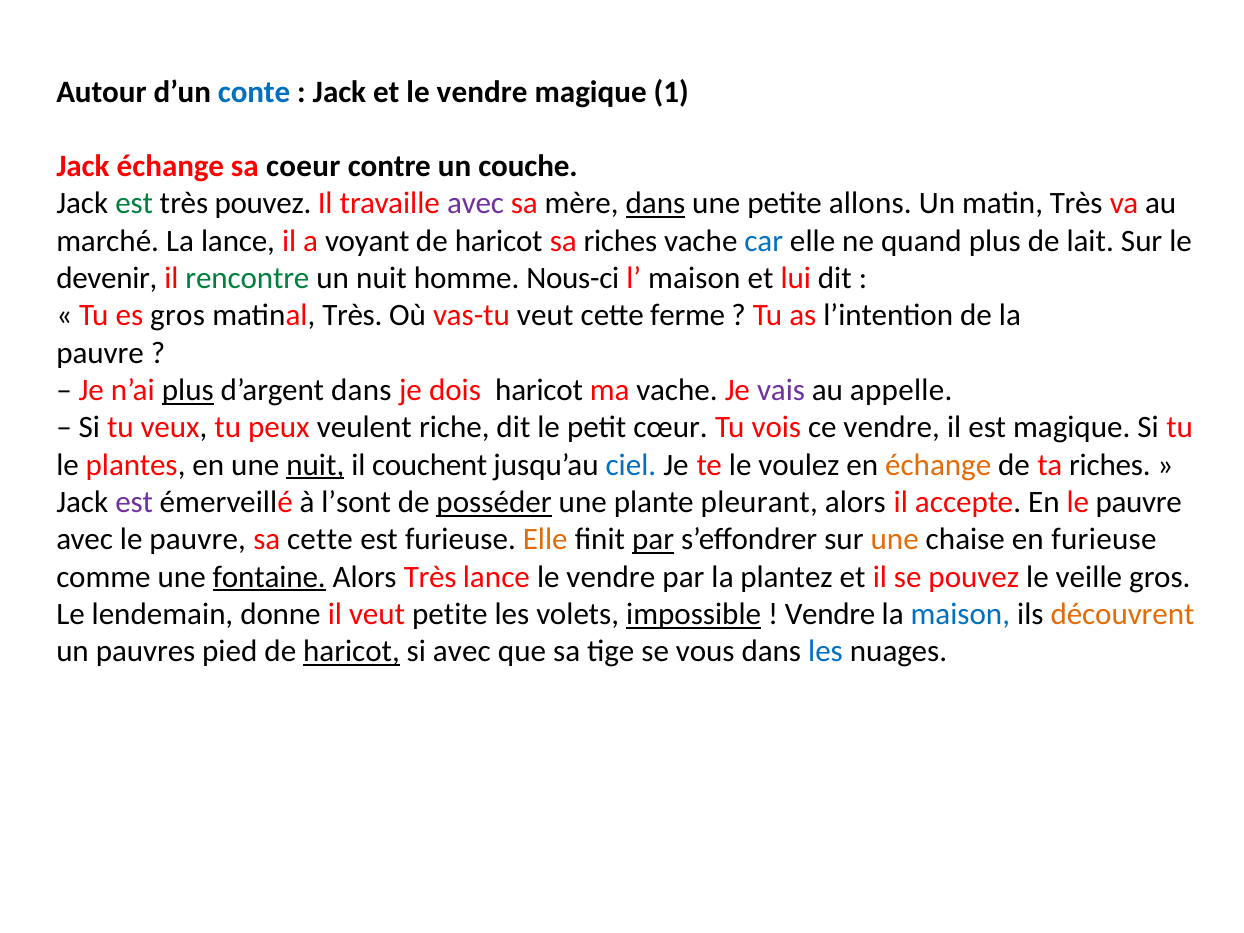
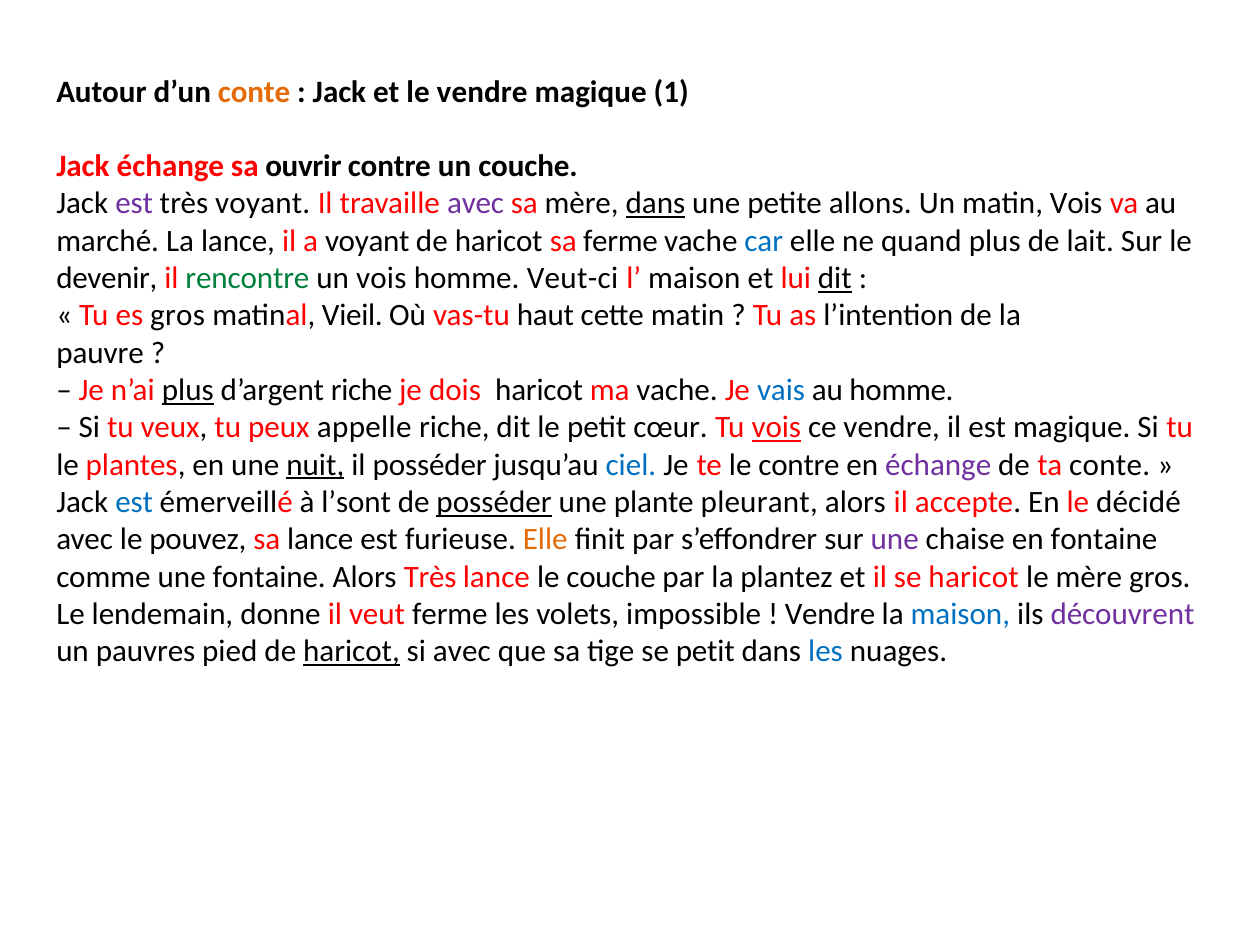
conte colour: blue -> orange (254, 92)
coeur: coeur -> ouvrir (303, 166)
est colour: green -> purple (134, 204)
très pouvez: pouvez -> voyant (263, 204)
matin Très: Très -> Vois (1076, 204)
sa riches: riches -> ferme (620, 241)
un nuit: nuit -> vois (381, 278)
Nous-ci: Nous-ci -> Veut-ci (572, 278)
dit underline: none -> present (835, 278)
matinal Très: Très -> Vieil (352, 316)
vas-tu veut: veut -> haut (545, 316)
cette ferme: ferme -> matin (687, 316)
d’argent dans: dans -> riche (362, 390)
vais colour: purple -> blue (781, 390)
au appelle: appelle -> homme (902, 390)
veulent: veulent -> appelle (364, 428)
vois underline: none -> present (776, 428)
il couchent: couchent -> posséder (430, 465)
le voulez: voulez -> contre (799, 465)
échange colour: orange -> purple (938, 465)
ta riches: riches -> conte (1110, 465)
est colour: purple -> blue (134, 502)
En le pauvre: pauvre -> décidé (1138, 502)
avec le pauvre: pauvre -> pouvez (198, 540)
sa cette: cette -> lance (320, 540)
par underline: present -> none (653, 540)
une colour: orange -> purple (895, 540)
en furieuse: furieuse -> fontaine (1104, 540)
fontaine underline: present -> none (269, 577)
lance le vendre: vendre -> couche (611, 577)
se pouvez: pouvez -> haricot (974, 577)
le veille: veille -> mère (1089, 577)
veut petite: petite -> ferme (450, 614)
impossible underline: present -> none (694, 614)
découvrent colour: orange -> purple (1122, 614)
se vous: vous -> petit (705, 652)
